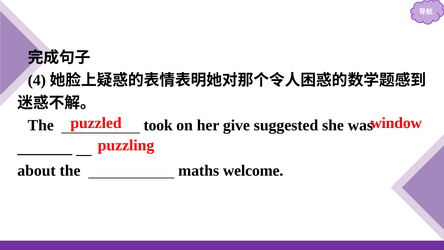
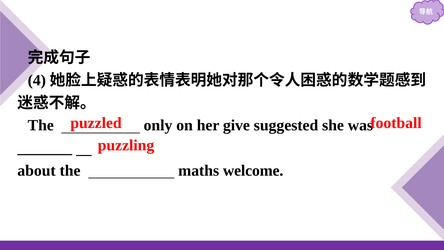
window: window -> football (396, 123)
took: took -> only (158, 125)
